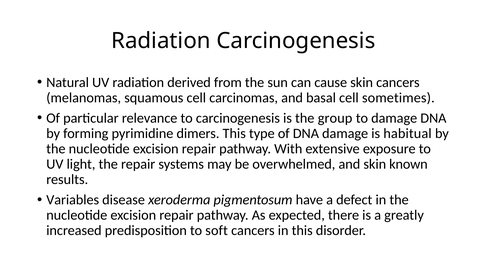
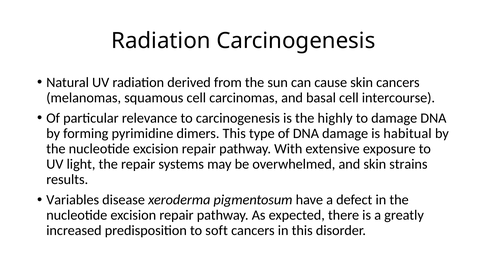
sometimes: sometimes -> intercourse (398, 98)
group: group -> highly (335, 118)
known: known -> strains (408, 164)
